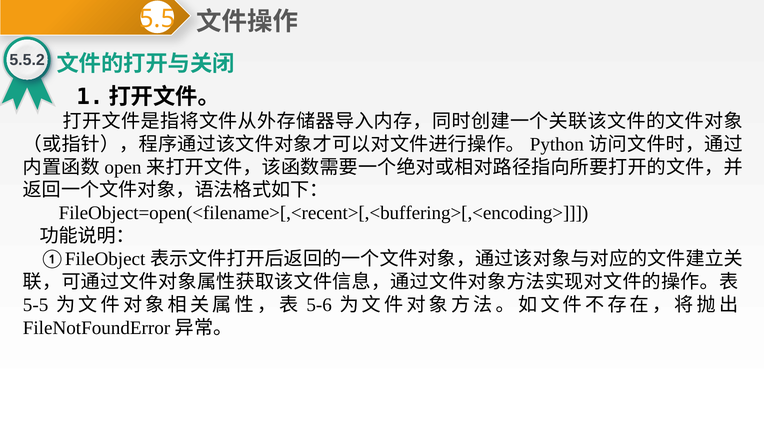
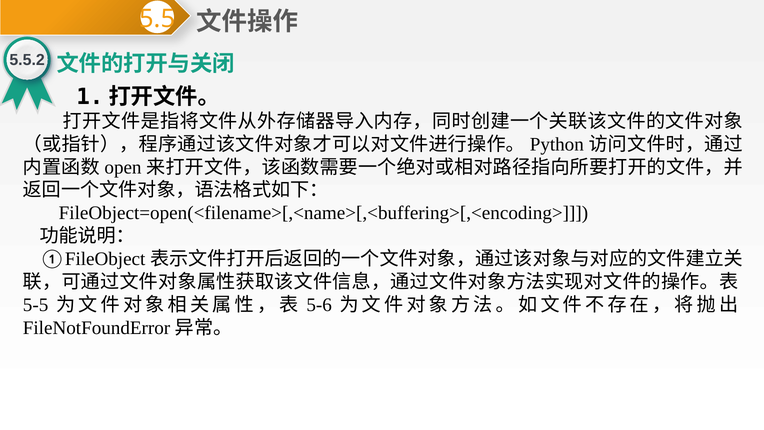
FileObject=open(<filename>[,<recent>[,<buffering>[,<encoding>: FileObject=open(<filename>[,<recent>[,<buffering>[,<encoding> -> FileObject=open(<filename>[,<name>[,<buffering>[,<encoding> (323, 213)
